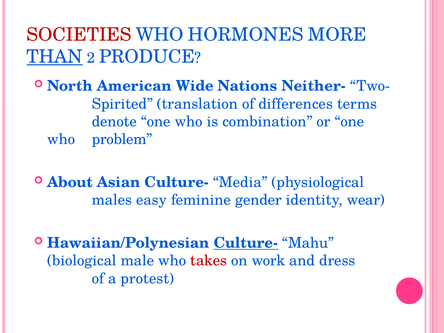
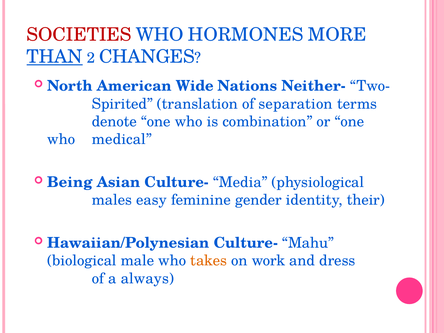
PRODUCE: PRODUCE -> CHANGES (147, 57)
differences: differences -> separation (296, 104)
problem: problem -> medical (122, 139)
About: About -> Being (70, 182)
wear: wear -> their (366, 200)
Culture- underline: present -> none (246, 243)
takes colour: red -> orange (209, 261)
protest: protest -> always (147, 279)
